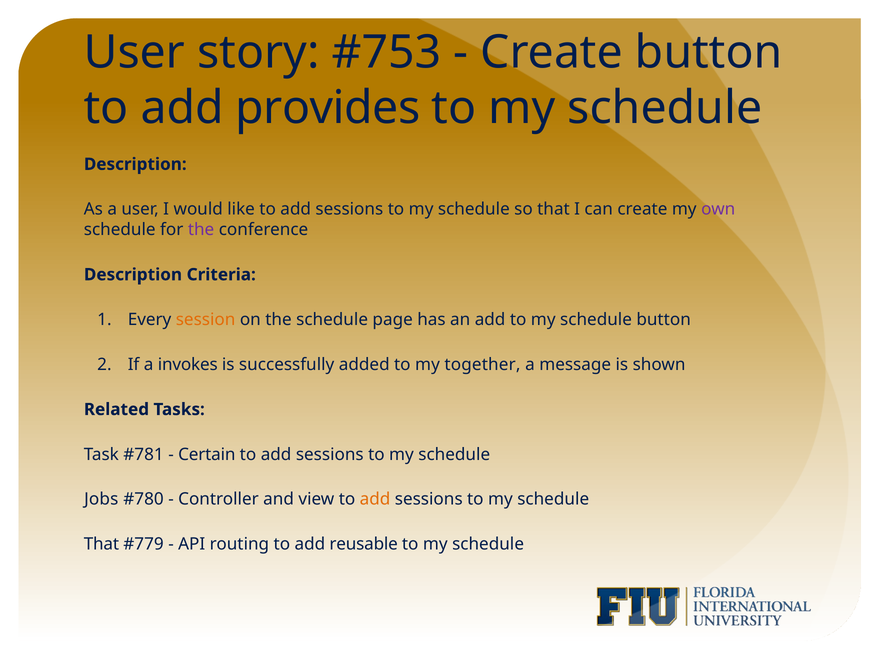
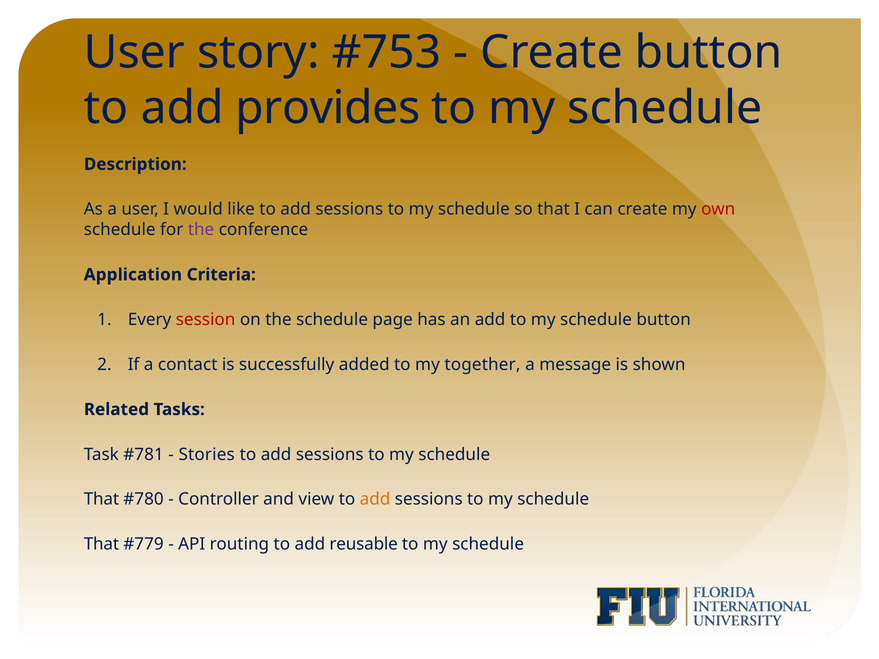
own colour: purple -> red (718, 209)
Description: Description -> Application (133, 275)
session colour: orange -> red (206, 320)
invokes: invokes -> contact (188, 365)
Certain: Certain -> Stories (207, 455)
Jobs: Jobs -> That (101, 500)
